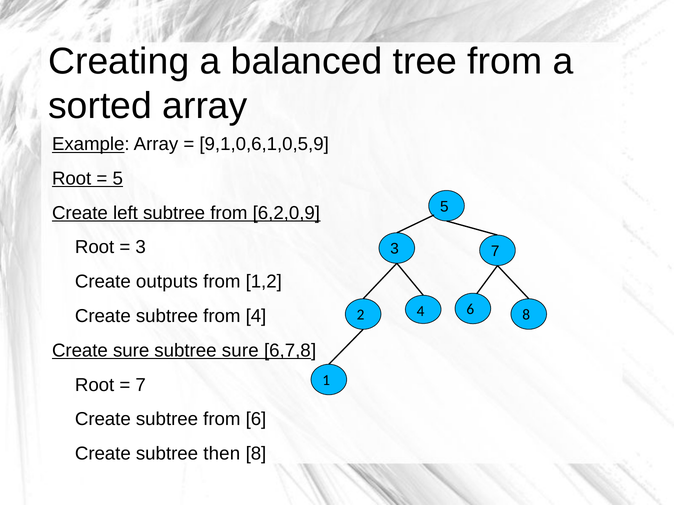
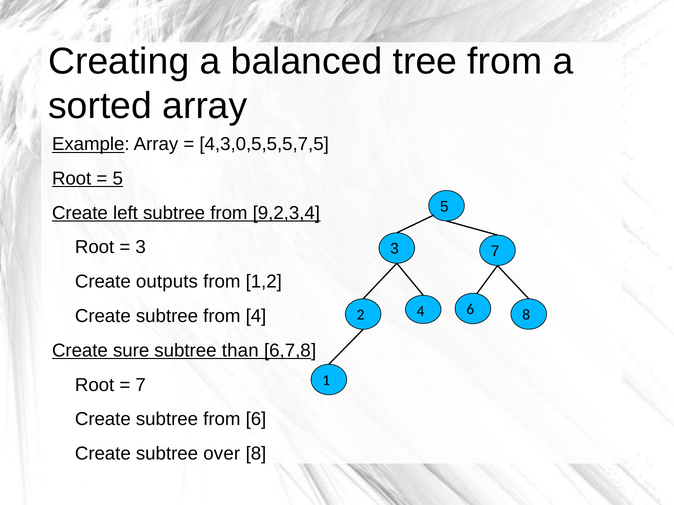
9,1,0,6,1,0,5,9: 9,1,0,6,1,0,5,9 -> 4,3,0,5,5,5,7,5 (264, 144)
6,2,0,9: 6,2,0,9 -> 9,2,3,4 (286, 213)
subtree sure: sure -> than (240, 351)
then: then -> over (222, 454)
